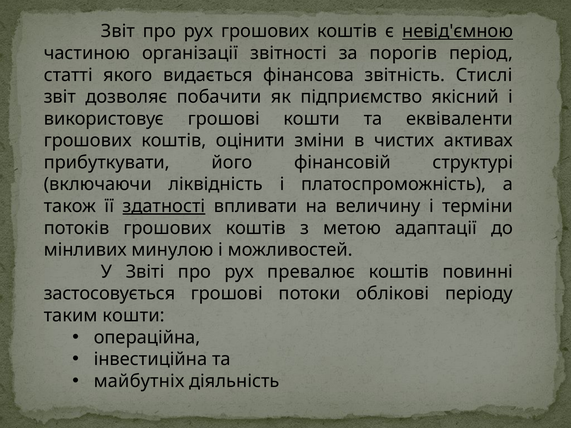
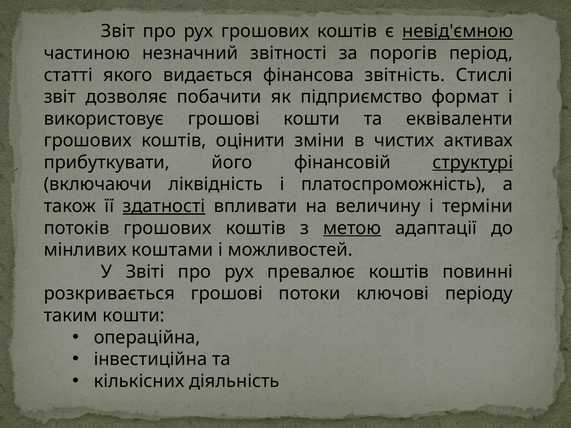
організації: організації -> незначний (190, 53)
якісний: якісний -> формат (465, 97)
структурі underline: none -> present (473, 163)
метою underline: none -> present (352, 228)
минулою: минулою -> коштами (172, 250)
застосовується: застосовується -> розкривається (109, 294)
облікові: облікові -> ключові (393, 294)
майбутніх: майбутніх -> кількісних (139, 381)
